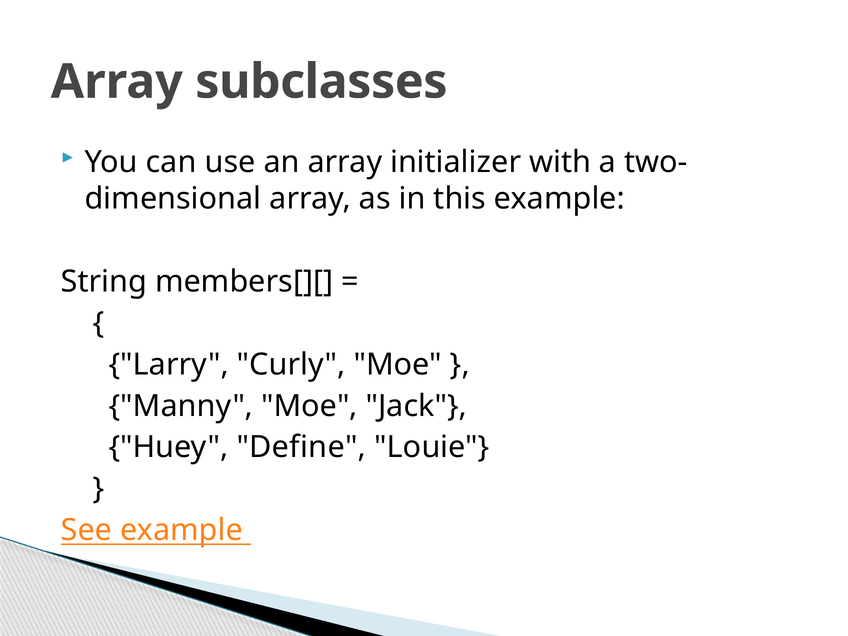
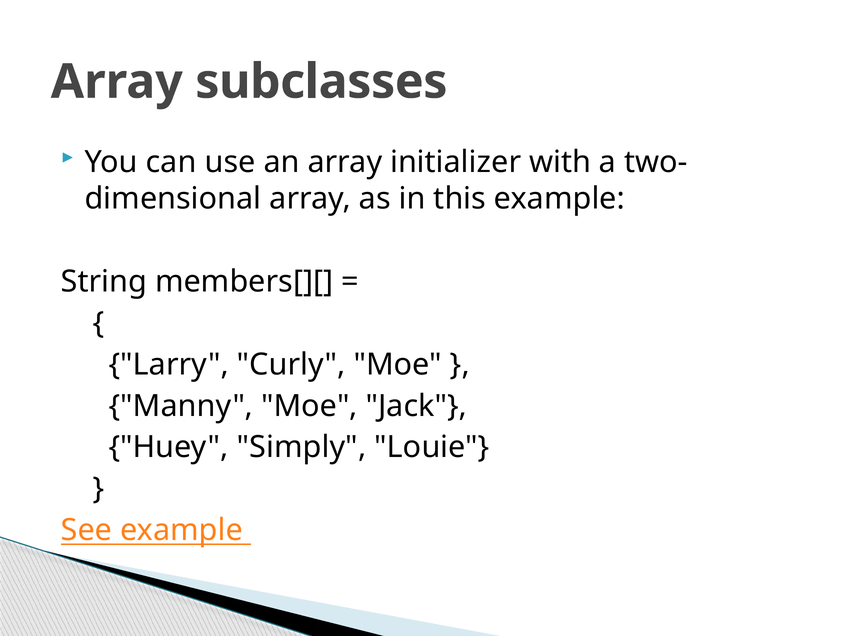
Define: Define -> Simply (301, 447)
